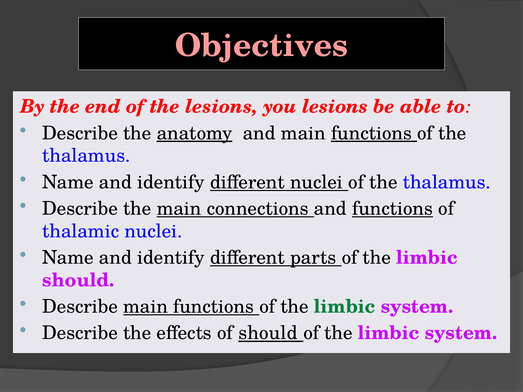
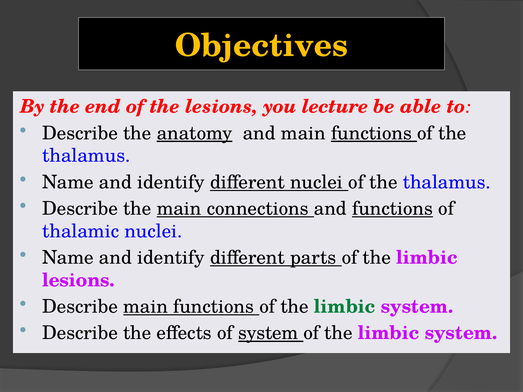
Objectives colour: pink -> yellow (261, 46)
you lesions: lesions -> lecture (335, 107)
should: should -> lesions (79, 280)
of should: should -> system (268, 333)
